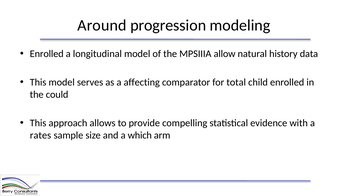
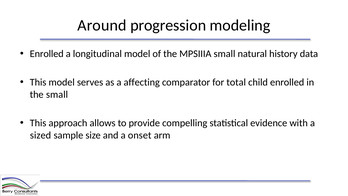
MPSIIIA allow: allow -> small (225, 54)
the could: could -> small (57, 94)
rates: rates -> sized (41, 135)
which: which -> onset (140, 135)
